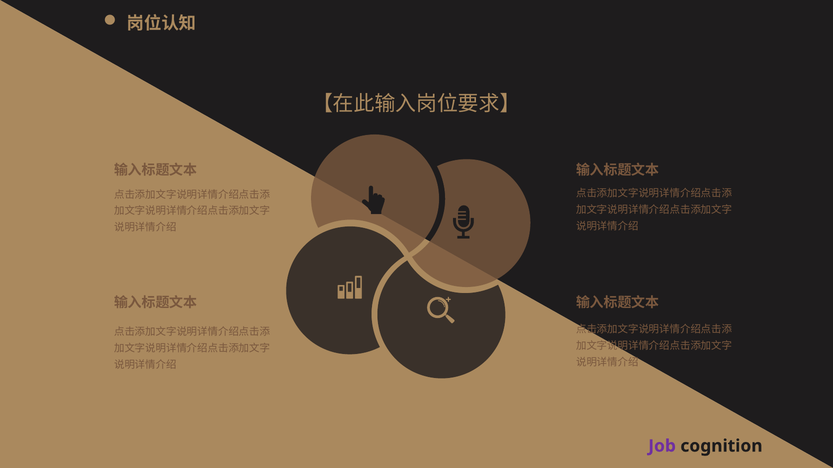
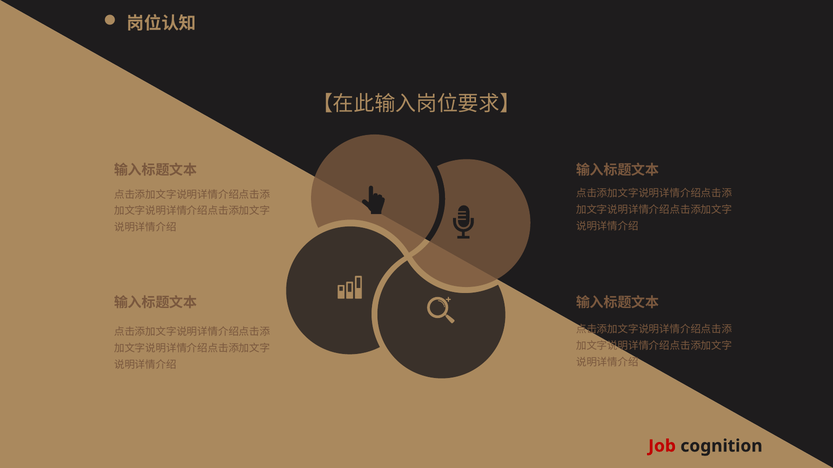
Job colour: purple -> red (662, 446)
